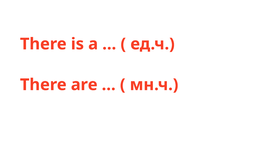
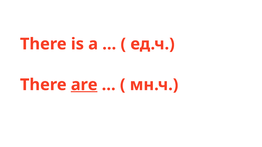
are underline: none -> present (84, 85)
